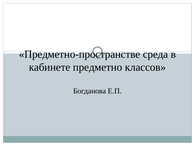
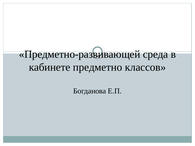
Предметно-пространстве: Предметно-пространстве -> Предметно-развивающей (80, 54)
